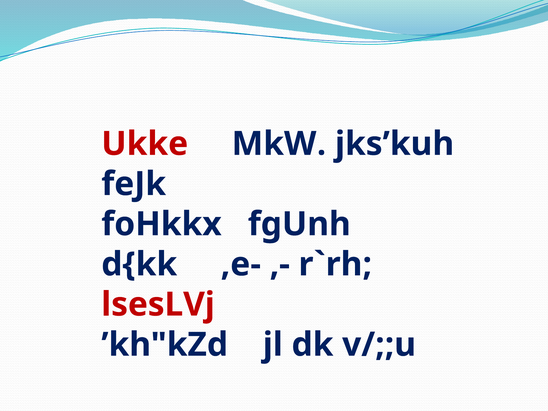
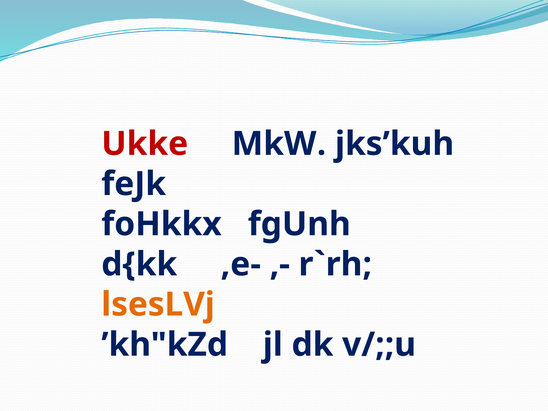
lsesLVj colour: red -> orange (158, 305)
